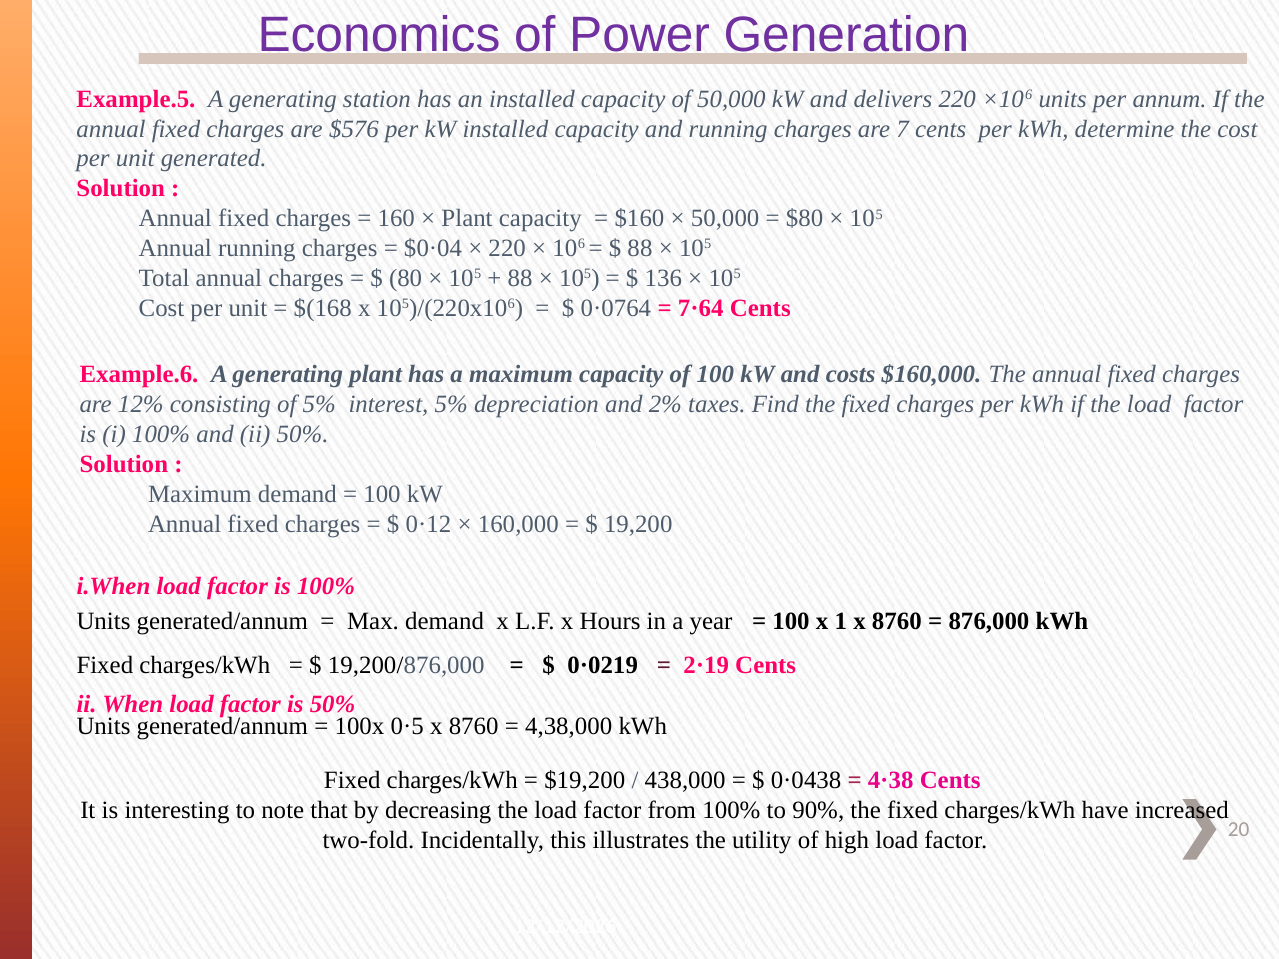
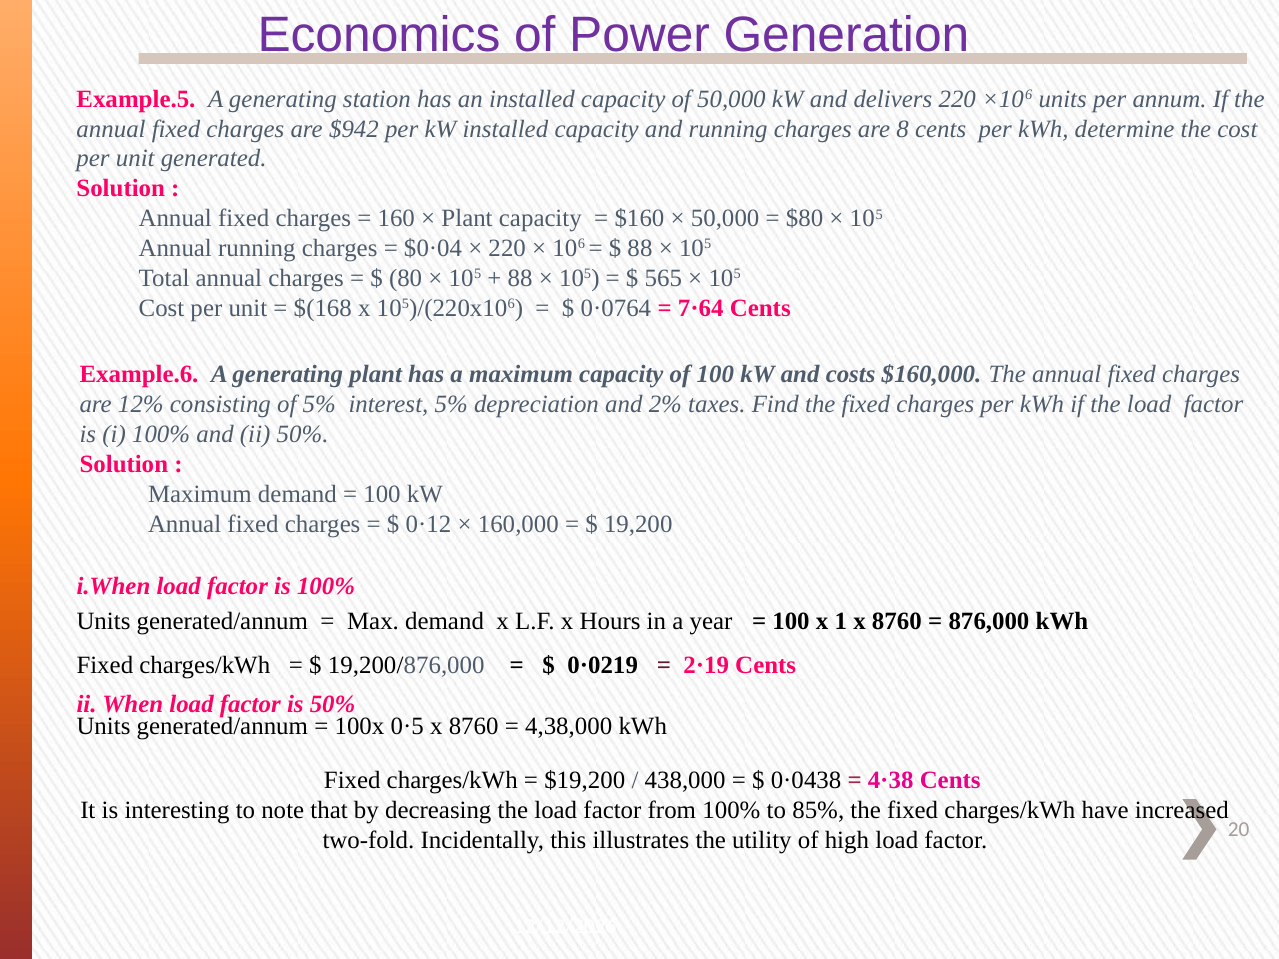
$576: $576 -> $942 (354, 129)
7: 7 -> 8 (903, 129)
136: 136 -> 565 (663, 278)
90%: 90% -> 85% (818, 810)
